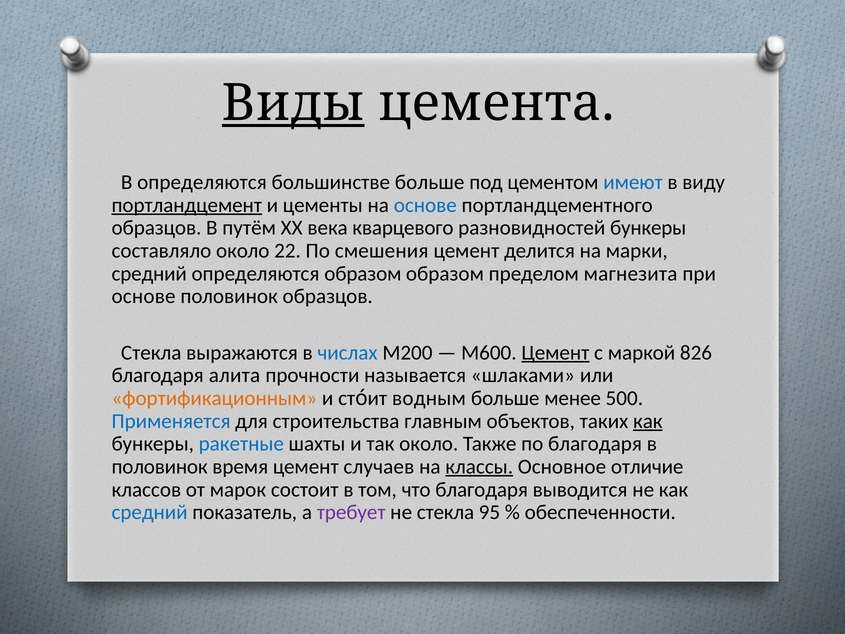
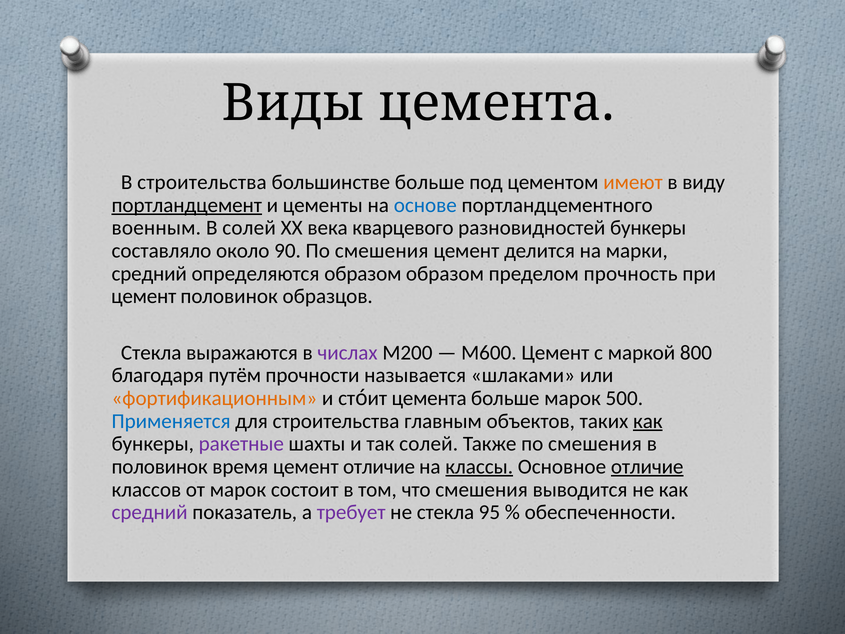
Виды underline: present -> none (293, 103)
В определяются: определяются -> строительства (202, 182)
имеют colour: blue -> orange (633, 182)
образцов: образцов -> военным (156, 228)
В путём: путём -> солей (249, 228)
22: 22 -> 90 (288, 251)
магнезита: магнезита -> прочность (631, 273)
основе: основе -> цемент (144, 296)
числах colour: blue -> purple (348, 352)
Цемент underline: present -> none (555, 352)
826: 826 -> 800 (696, 352)
алита: алита -> путём (235, 375)
водным: водным -> цемента (429, 398)
больше менее: менее -> марок (573, 398)
ракетные colour: blue -> purple (241, 444)
так около: около -> солей (429, 444)
Также по благодаря: благодаря -> смешения (595, 444)
цемент случаев: случаев -> отличие (379, 467)
отличие underline: none -> present (647, 467)
что благодаря: благодаря -> смешения (482, 489)
средний colour: blue -> purple (150, 512)
